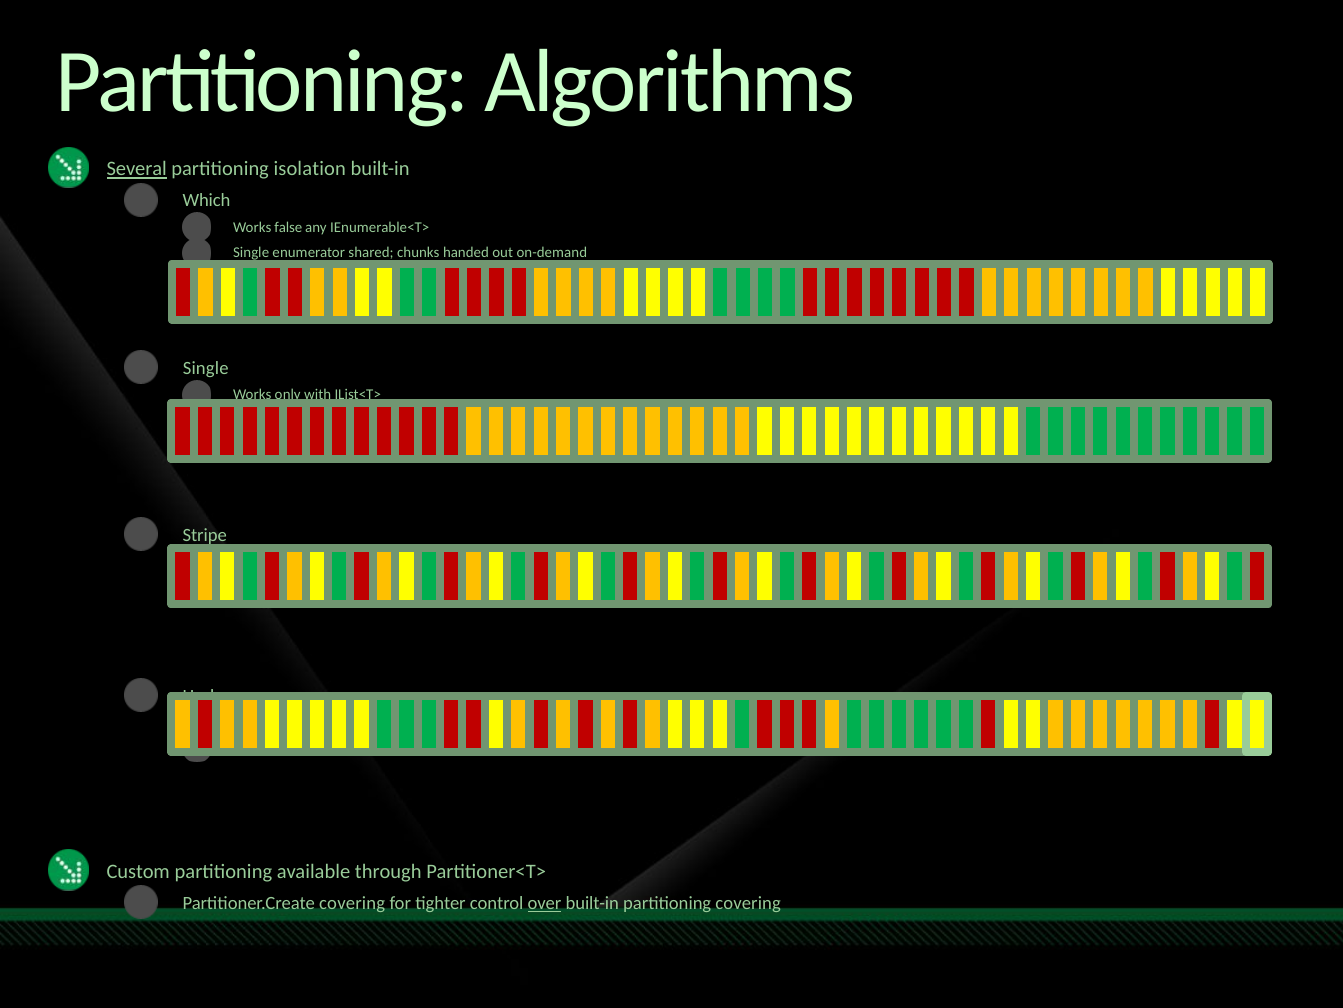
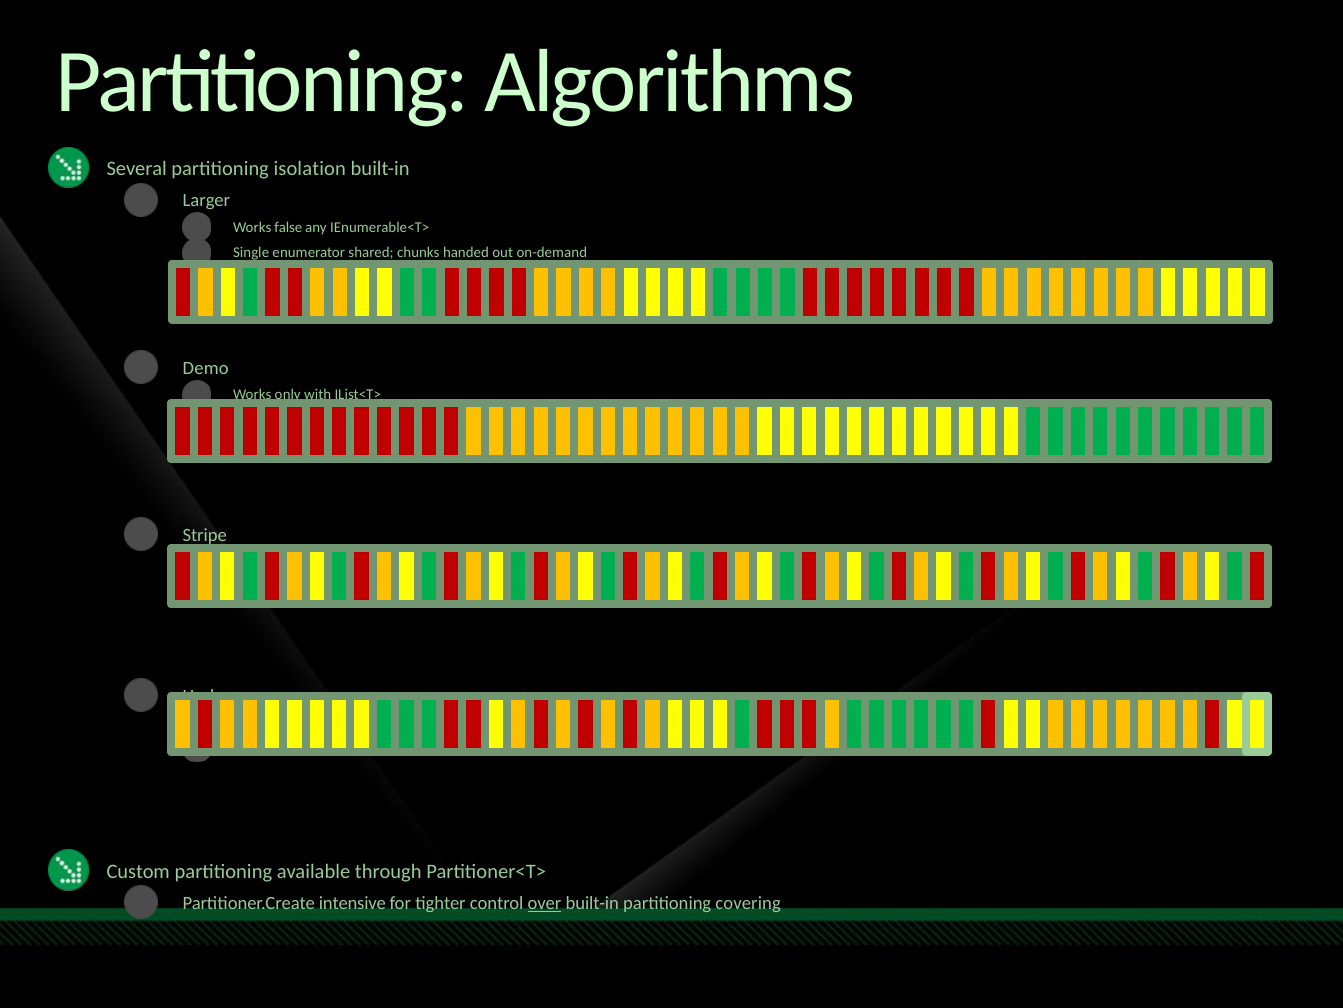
Several underline: present -> none (137, 169)
Which: Which -> Larger (206, 201)
Single: Single -> Demo (206, 368)
Partitioner.Create covering: covering -> intensive (352, 902)
